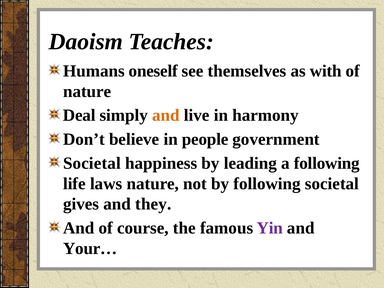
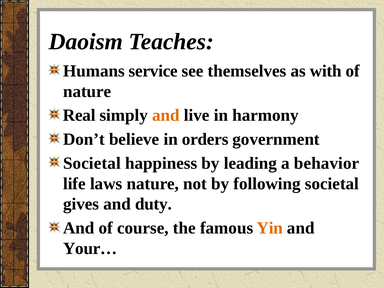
oneself: oneself -> service (153, 71)
Deal: Deal -> Real (79, 115)
people: people -> orders (205, 139)
a following: following -> behavior (327, 163)
they: they -> duty (153, 204)
Yin colour: purple -> orange (270, 228)
